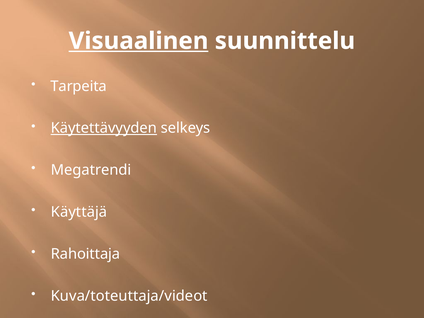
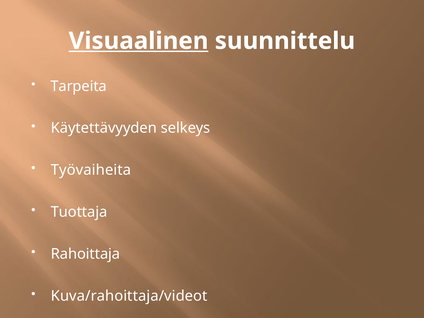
Käytettävyyden underline: present -> none (104, 128)
Megatrendi: Megatrendi -> Työvaiheita (91, 170)
Käyttäjä: Käyttäjä -> Tuottaja (79, 212)
Kuva/toteuttaja/videot: Kuva/toteuttaja/videot -> Kuva/rahoittaja/videot (129, 296)
